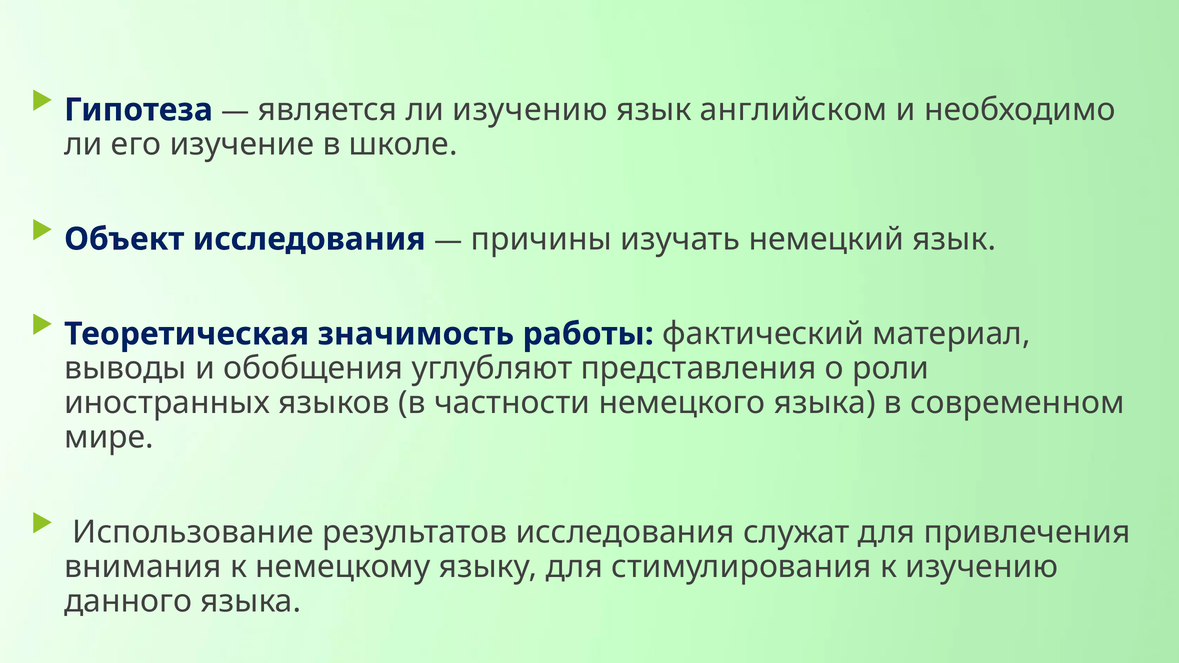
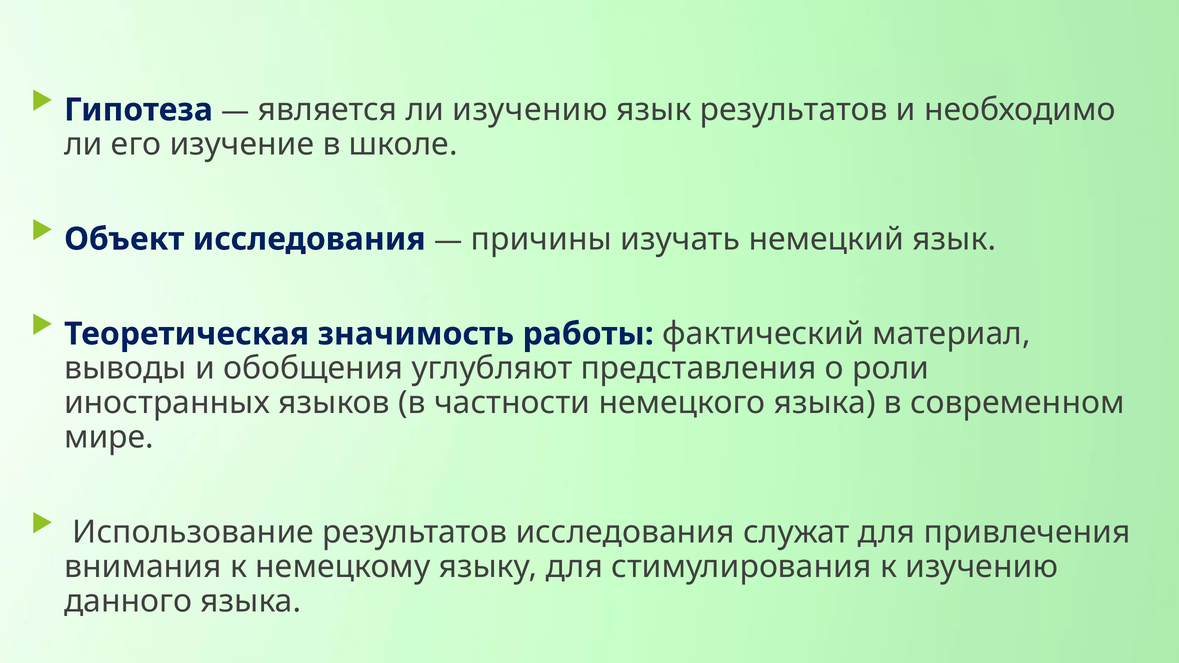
язык английском: английском -> результатов (794, 110)
